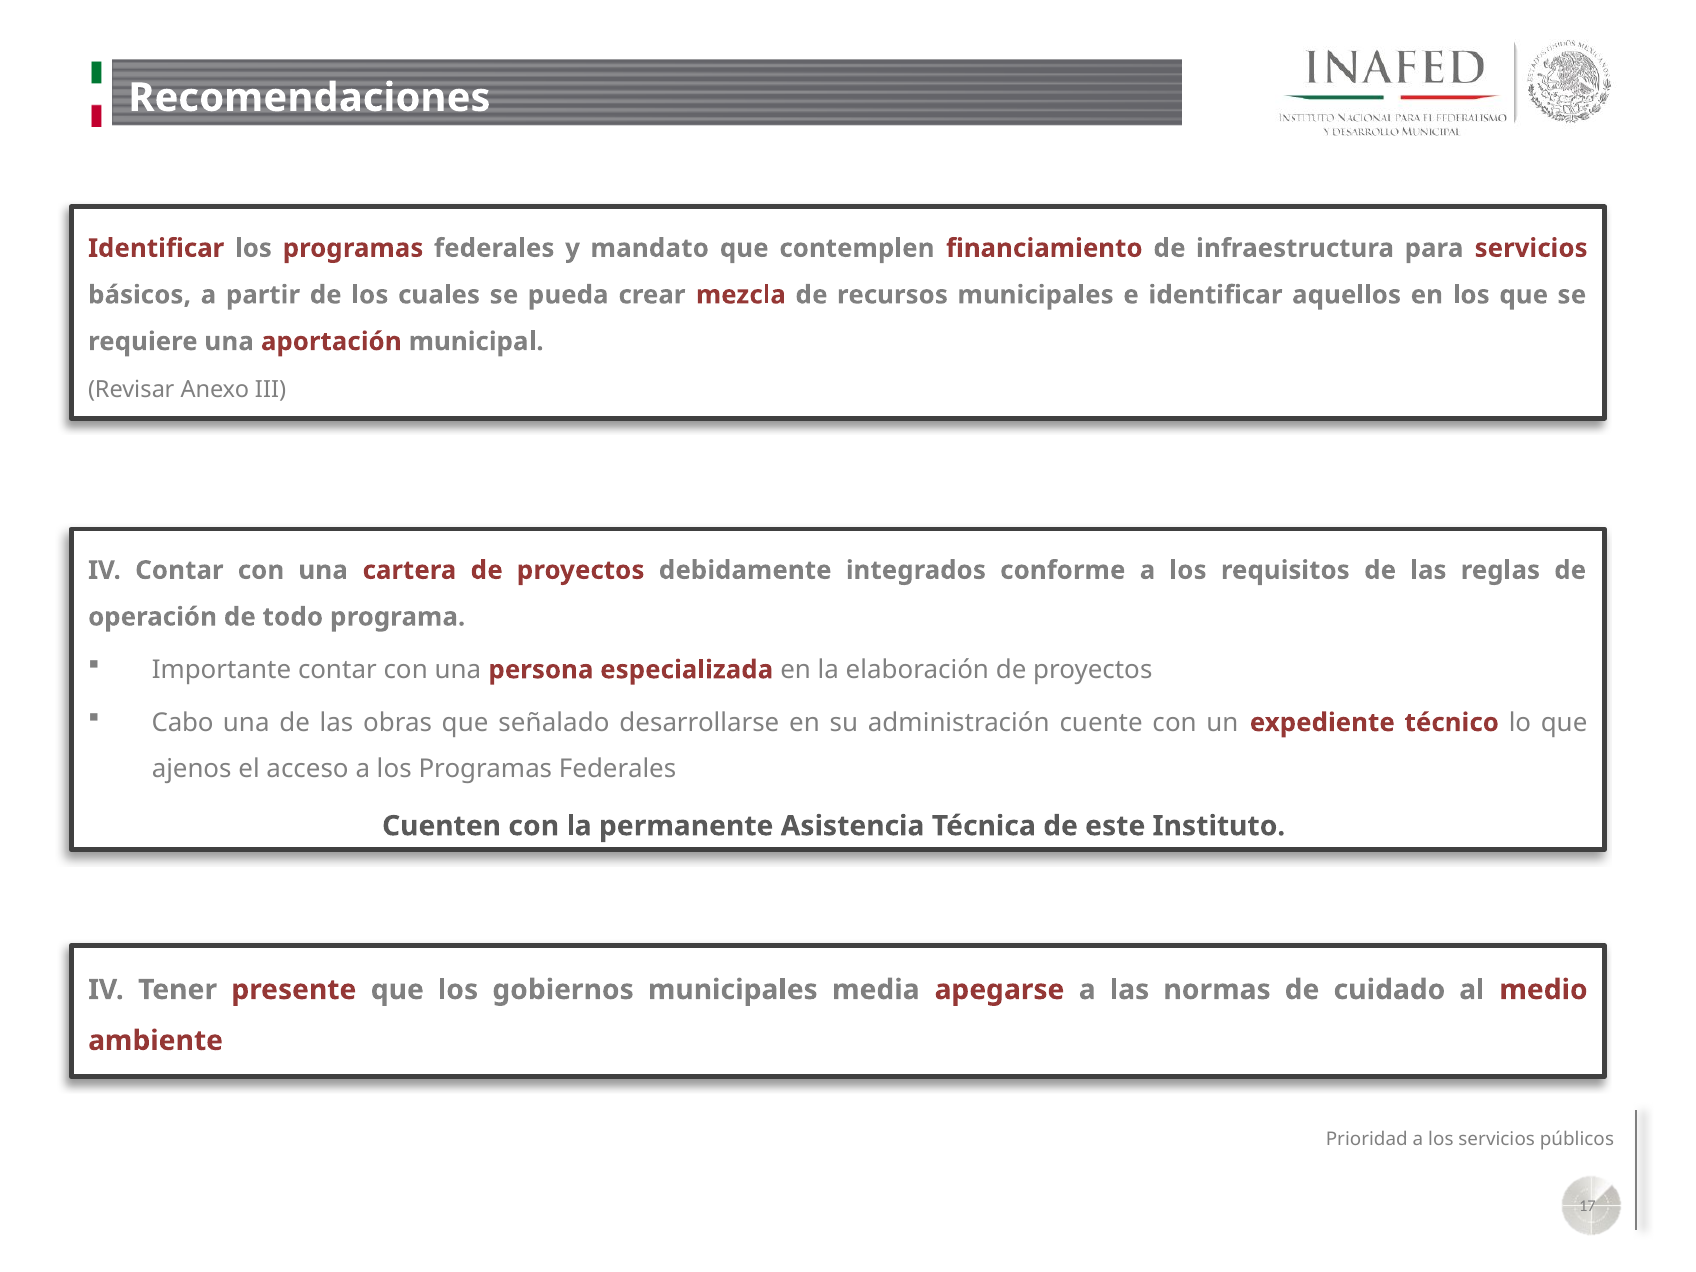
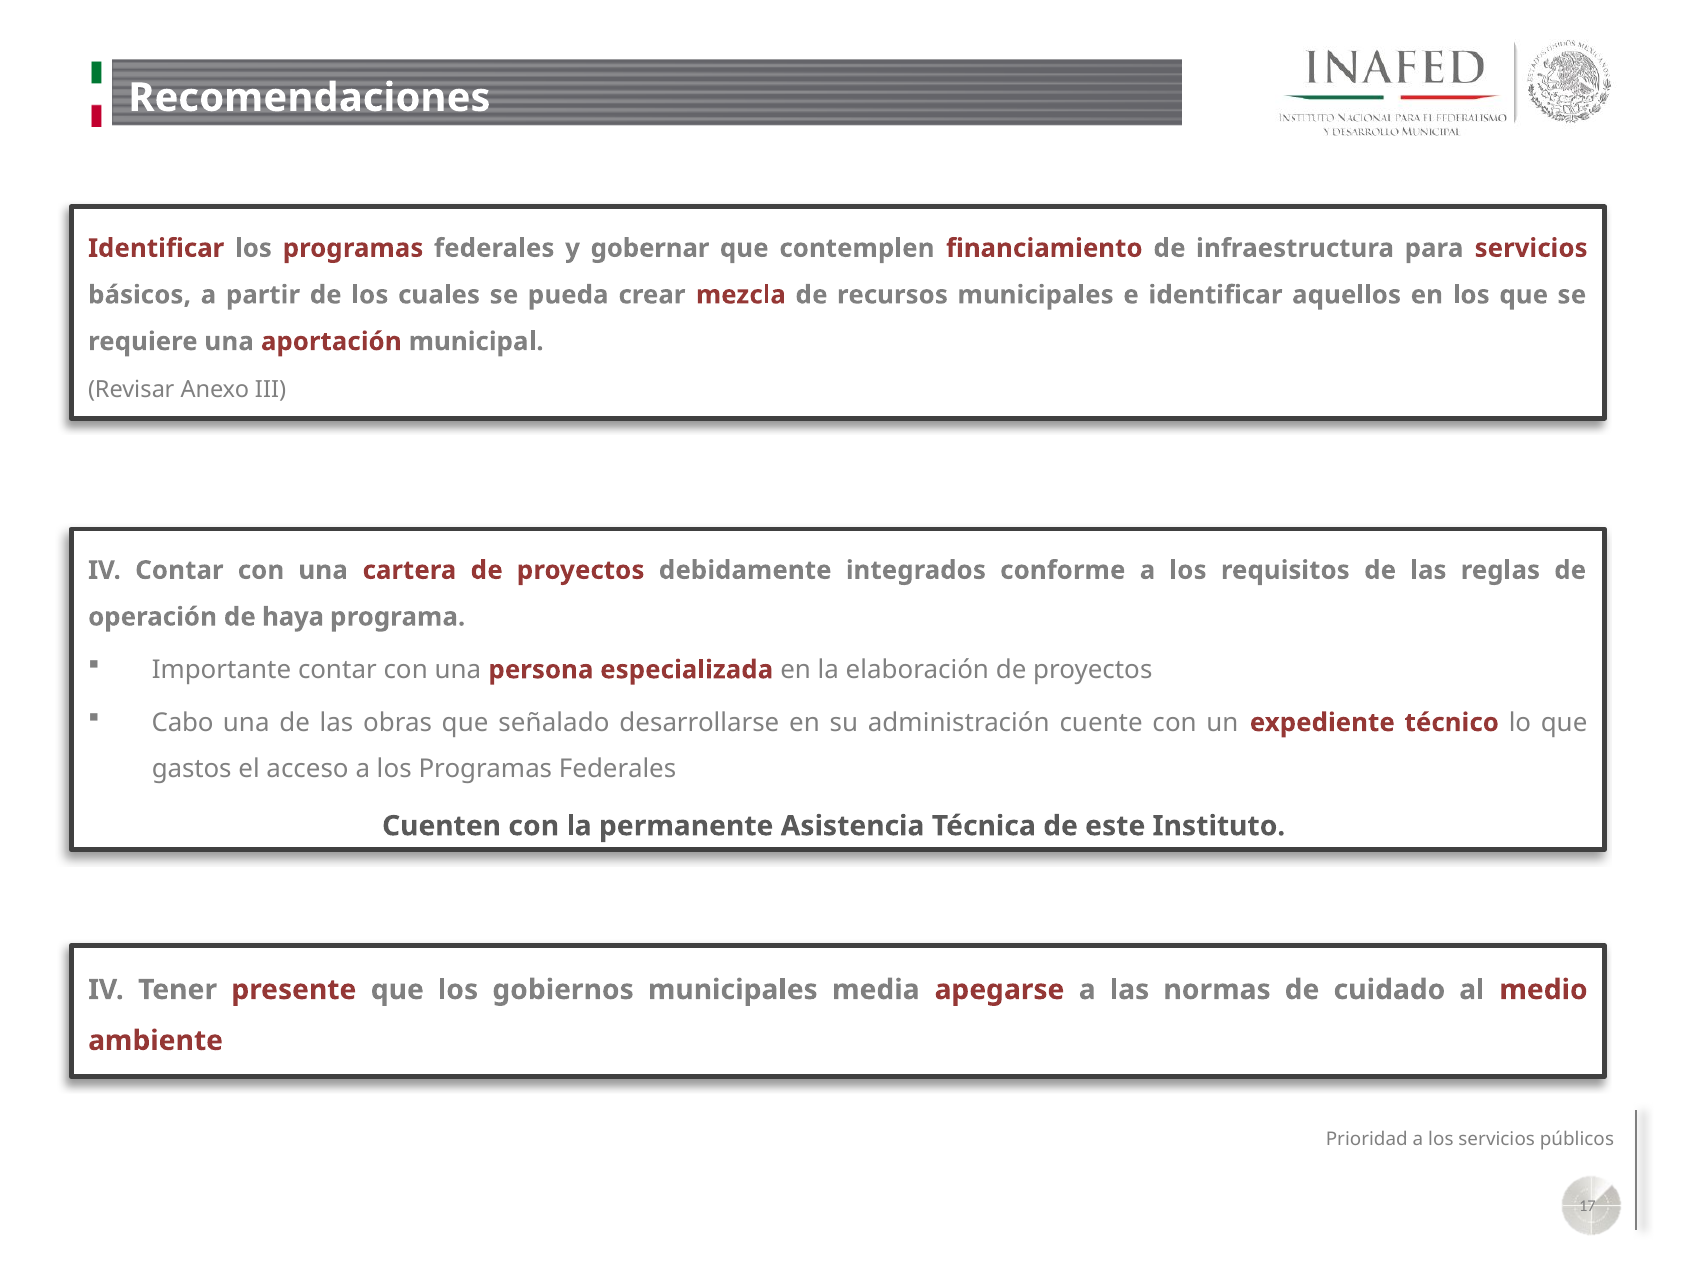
mandato: mandato -> gobernar (650, 248)
todo: todo -> haya (293, 617)
ajenos: ajenos -> gastos (192, 769)
